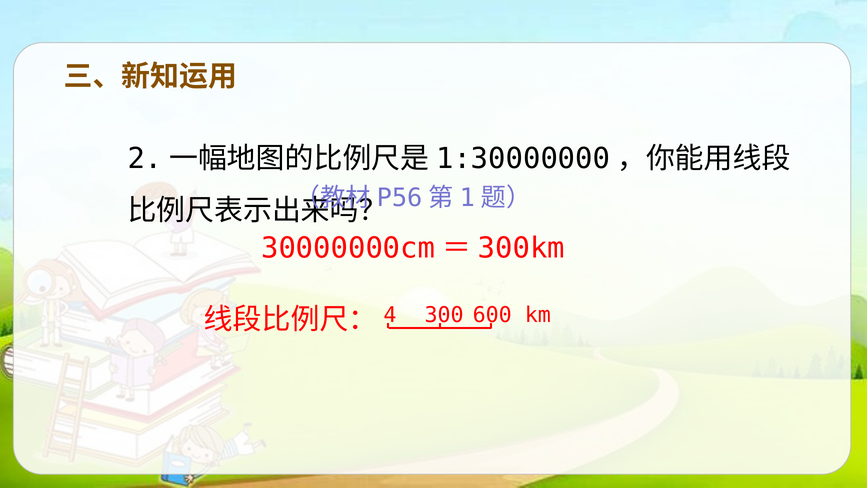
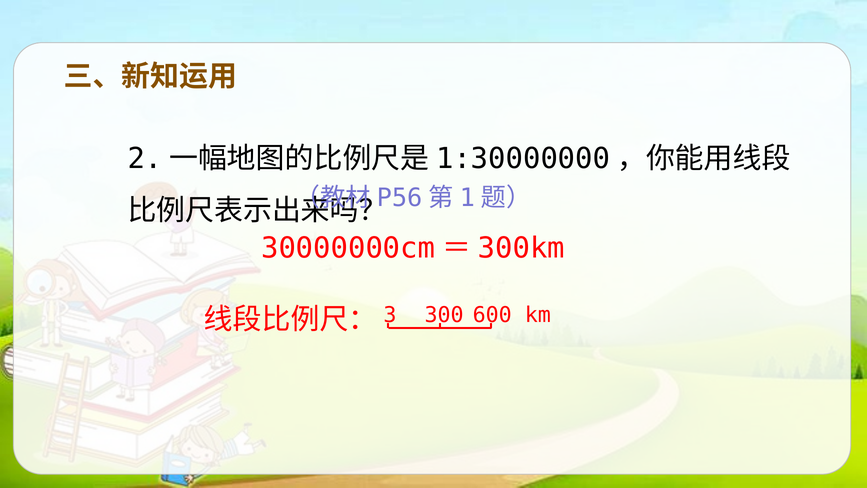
4: 4 -> 3 (390, 315)
